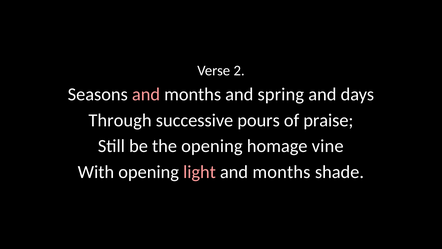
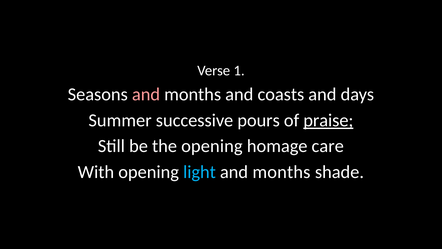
2: 2 -> 1 (239, 71)
spring: spring -> coasts (281, 94)
Through: Through -> Summer (120, 120)
praise underline: none -> present (328, 120)
vine: vine -> care (328, 146)
light colour: pink -> light blue (199, 172)
